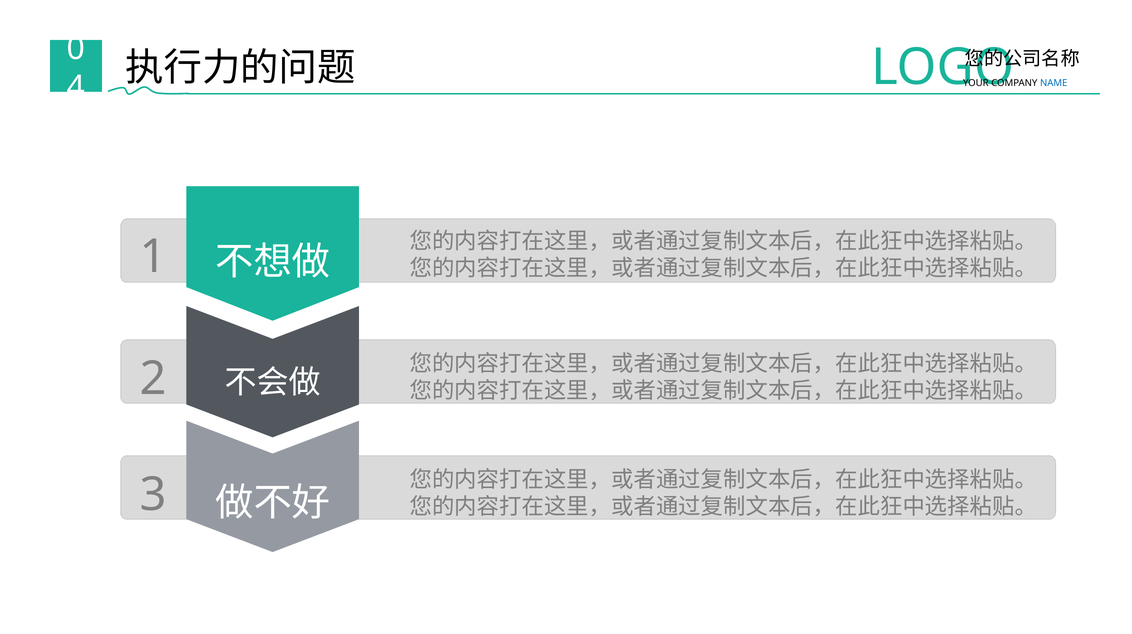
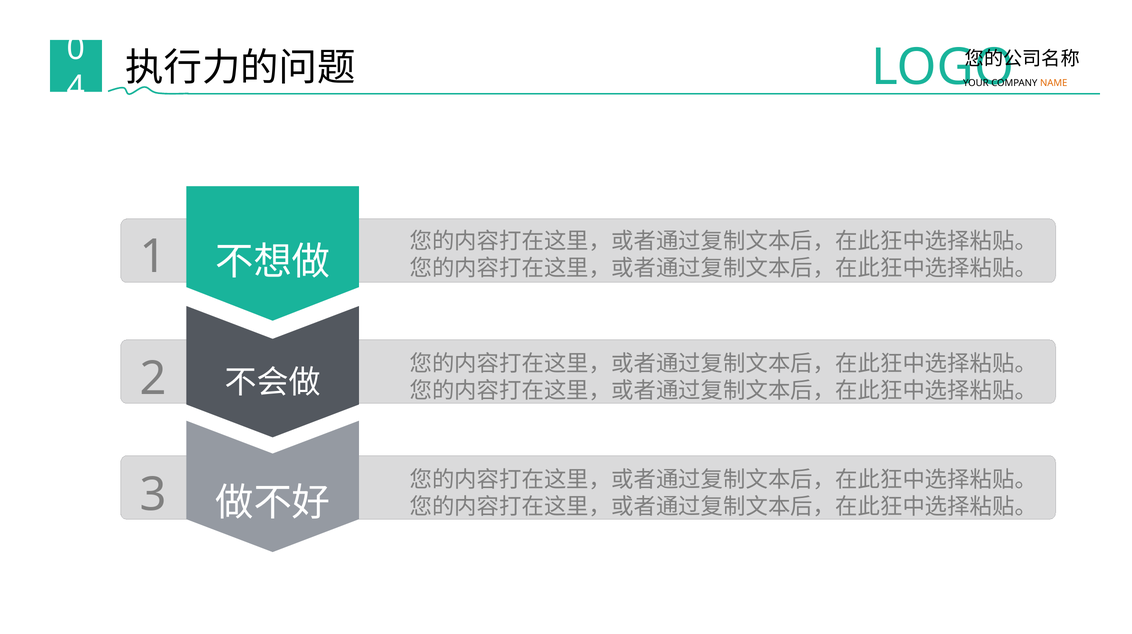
NAME colour: blue -> orange (1054, 83)
